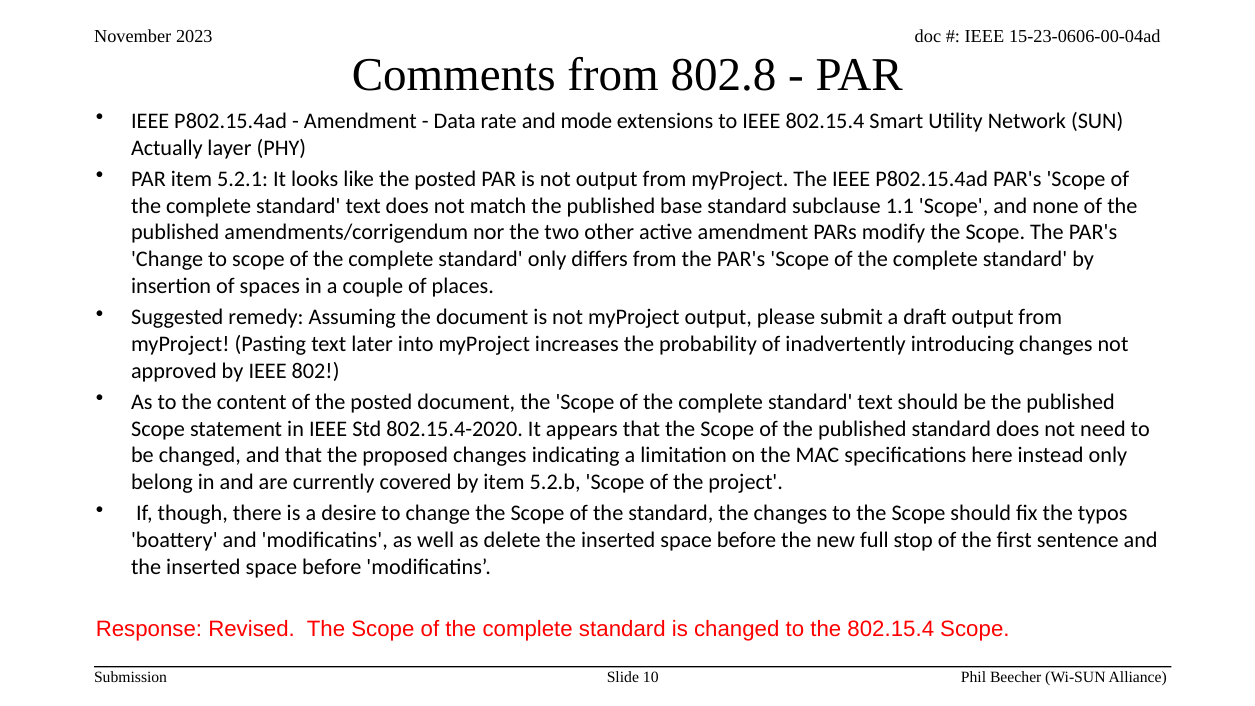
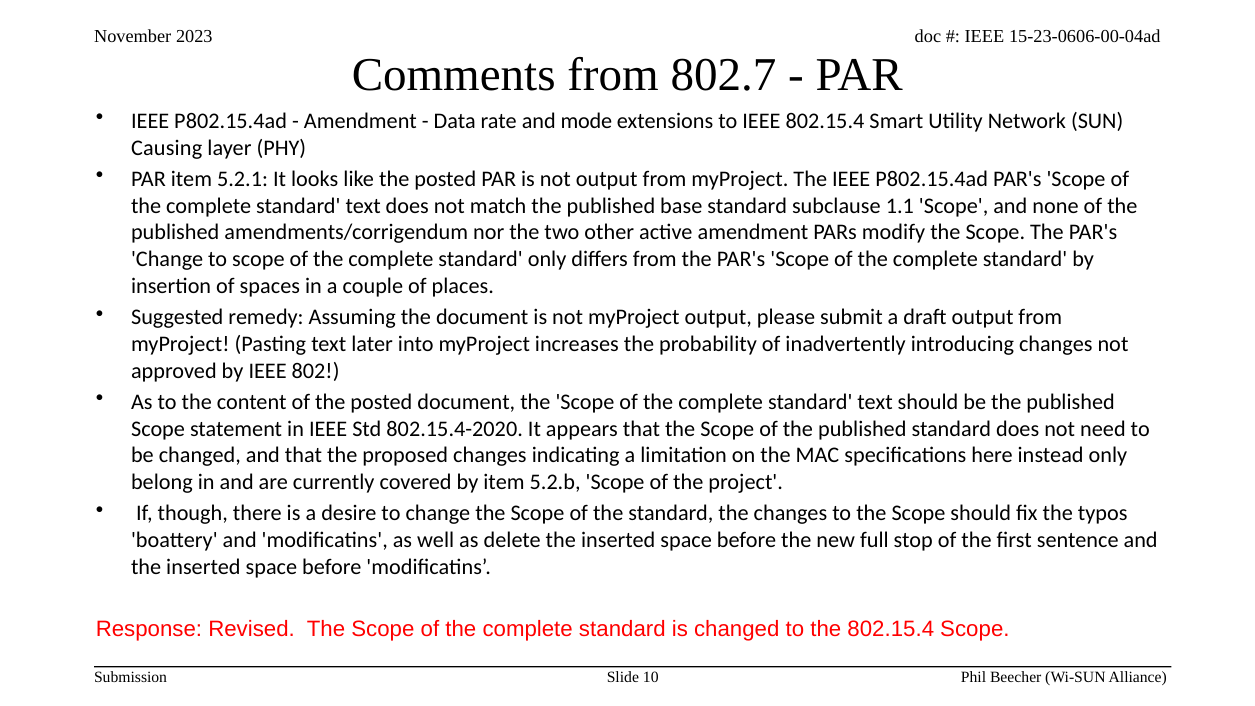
802.8: 802.8 -> 802.7 (723, 75)
Actually: Actually -> Causing (167, 148)
